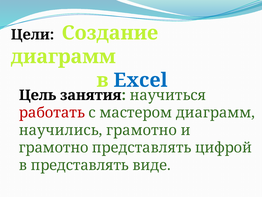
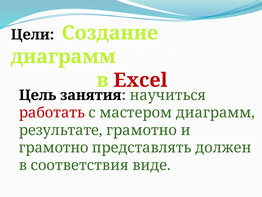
Excel colour: blue -> red (141, 80)
научились: научились -> результате (61, 130)
цифрой: цифрой -> должен (223, 147)
в представлять: представлять -> соответствия (80, 165)
